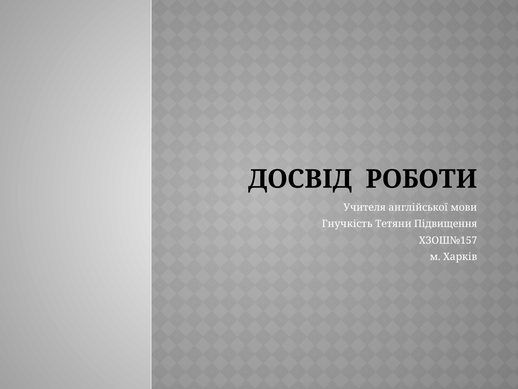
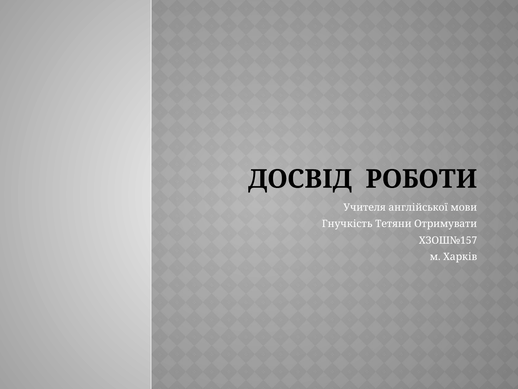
Підвищення: Підвищення -> Отримувати (446, 224)
